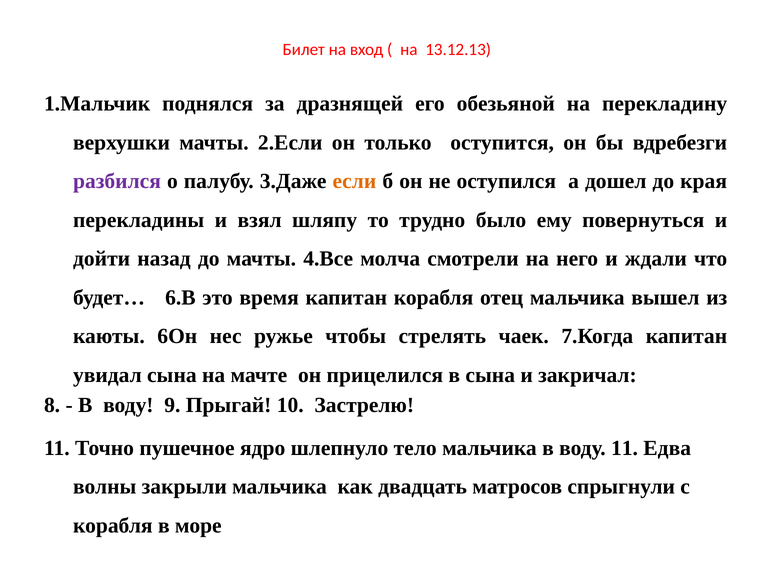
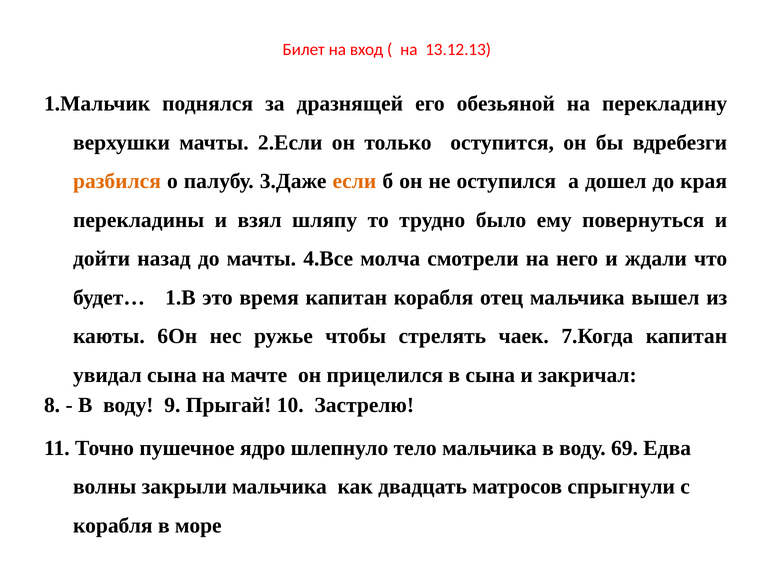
разбился colour: purple -> orange (117, 181)
6.В: 6.В -> 1.В (180, 297)
воду 11: 11 -> 69 (624, 448)
